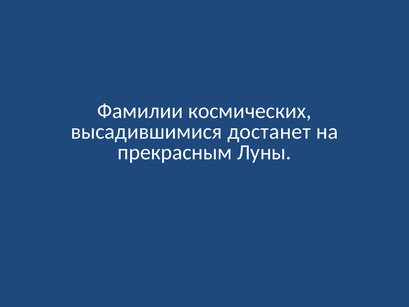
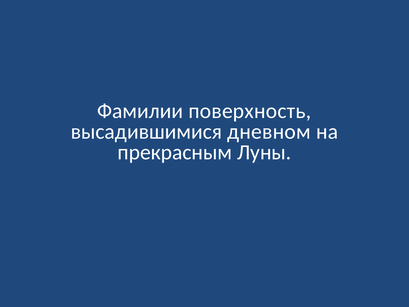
космических: космических -> поверхность (250, 111)
достанет: достанет -> дневном (269, 132)
